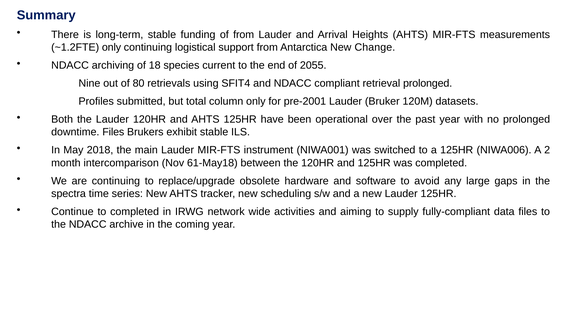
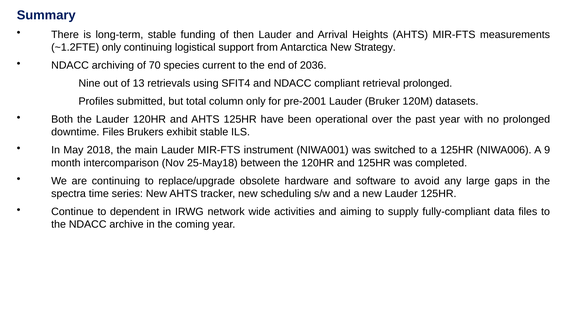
of from: from -> then (244, 35)
Change: Change -> Strategy (375, 47)
18: 18 -> 70 (155, 65)
2055: 2055 -> 2036 (313, 65)
80: 80 -> 13 (139, 83)
2: 2 -> 9 (547, 150)
61-May18: 61-May18 -> 25-May18 (212, 163)
to completed: completed -> dependent (135, 212)
